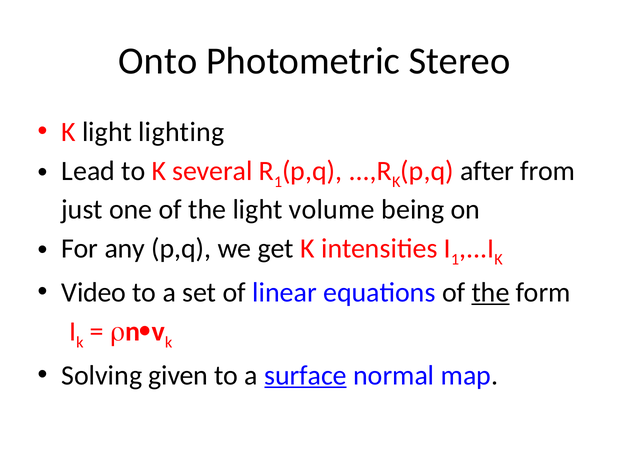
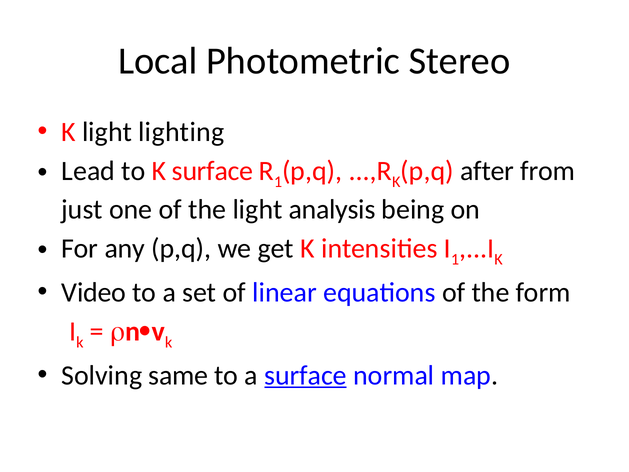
Onto: Onto -> Local (158, 61)
K several: several -> surface (213, 171)
volume: volume -> analysis (332, 209)
the underline: present -> none (491, 292)
given: given -> same (178, 375)
